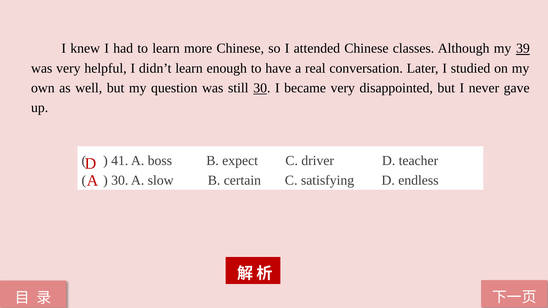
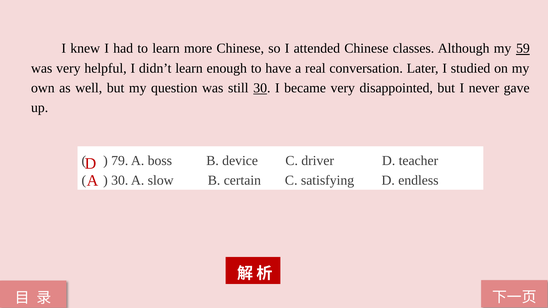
39: 39 -> 59 (523, 49)
41: 41 -> 79 (120, 161)
expect: expect -> device (240, 161)
